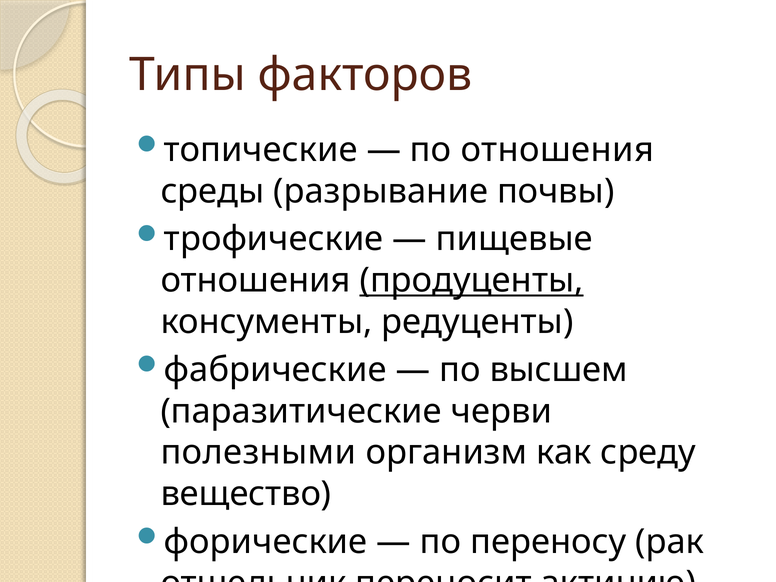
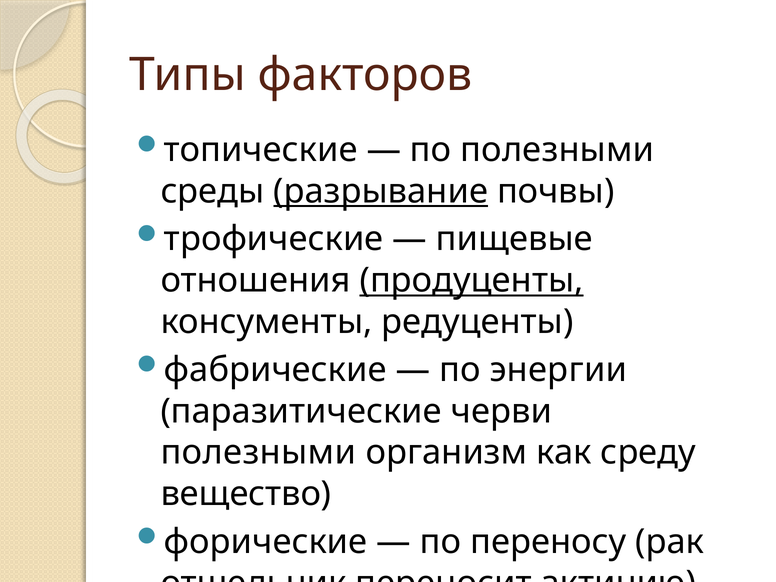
по отношения: отношения -> полезными (557, 150)
разрывание underline: none -> present (381, 191)
высшем: высшем -> энергии (558, 370)
